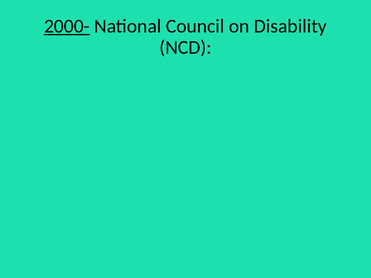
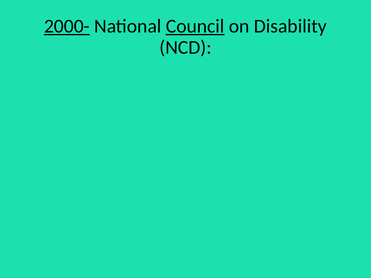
Council underline: none -> present (195, 26)
